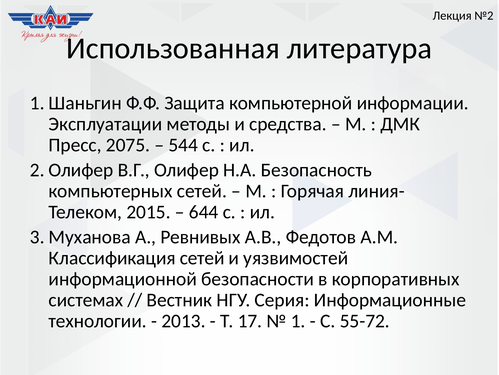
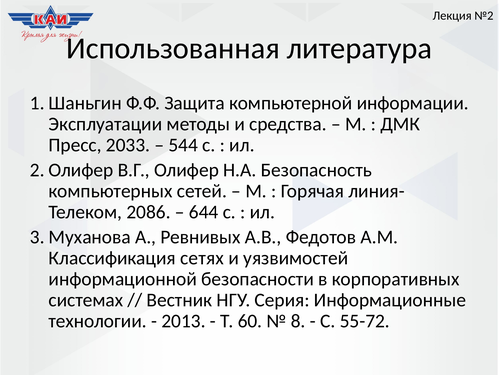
2075: 2075 -> 2033 (128, 145)
2015: 2015 -> 2086 (148, 212)
Классификация сетей: сетей -> сетях (202, 258)
17: 17 -> 60 (250, 320)
1: 1 -> 8 (298, 320)
